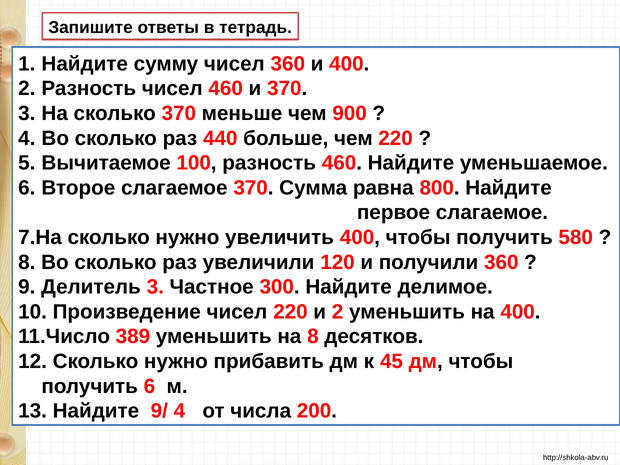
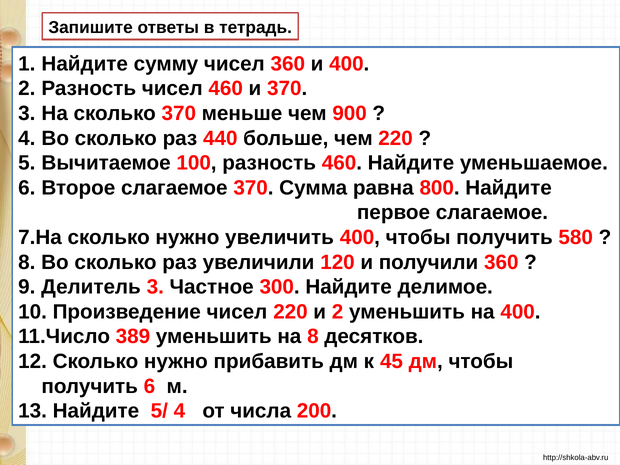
9/: 9/ -> 5/ (159, 411)
